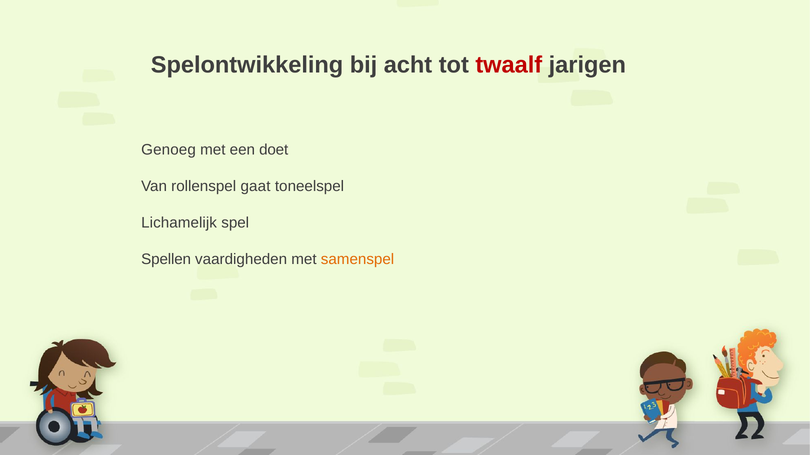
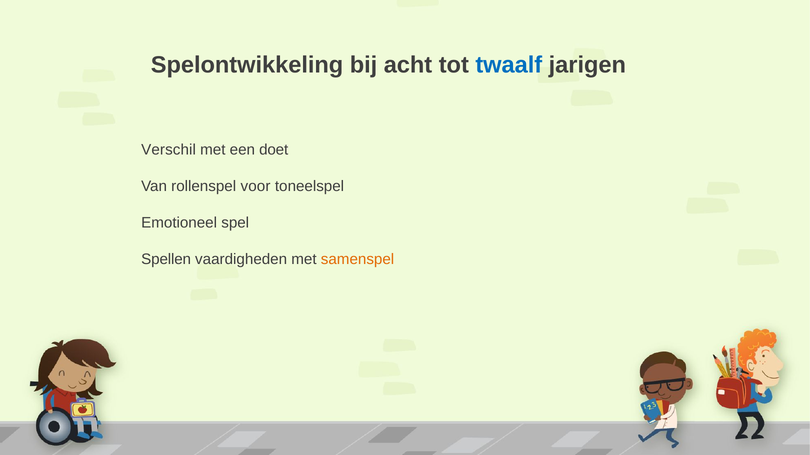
twaalf colour: red -> blue (509, 65)
Genoeg: Genoeg -> Verschil (169, 150)
gaat: gaat -> voor (256, 187)
Lichamelijk: Lichamelijk -> Emotioneel (179, 223)
